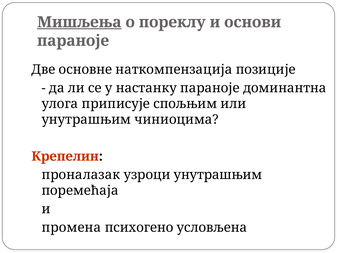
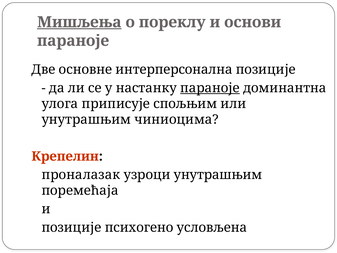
наткомпензација: наткомпензација -> интерперсонална (174, 69)
параноје underline: none -> present (210, 88)
промена: промена -> позиције (71, 227)
